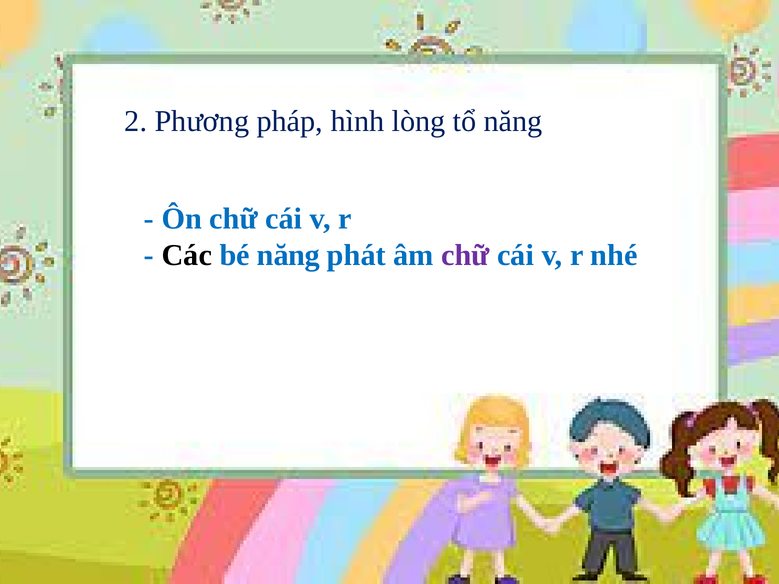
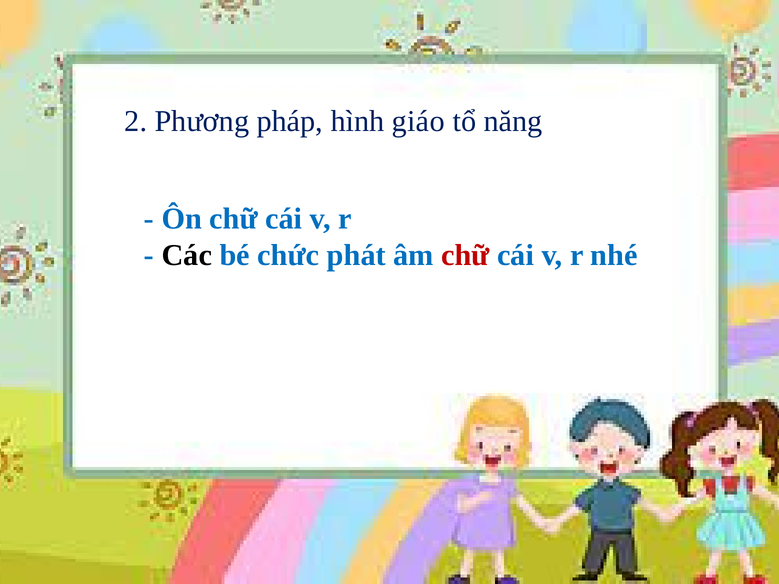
lòng: lòng -> giáo (418, 121)
bé năng: năng -> chức (288, 255)
chữ colour: purple -> red (465, 255)
